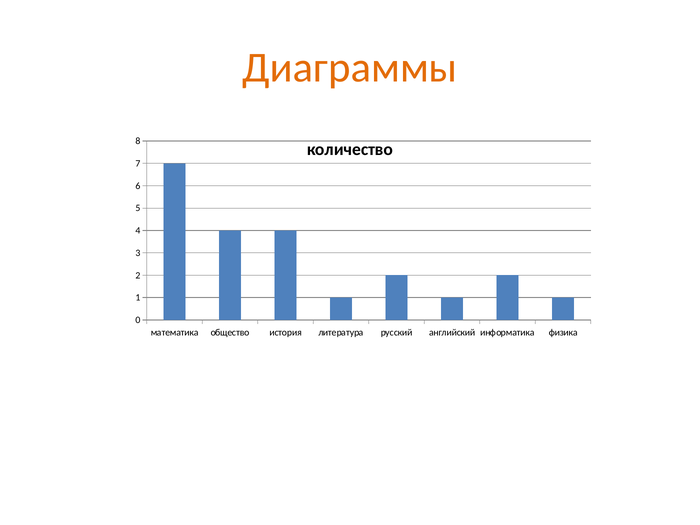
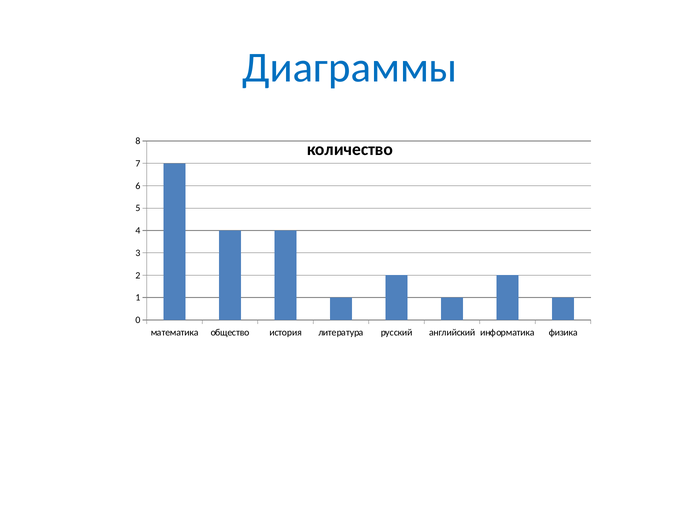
Диаграммы colour: orange -> blue (350, 68)
